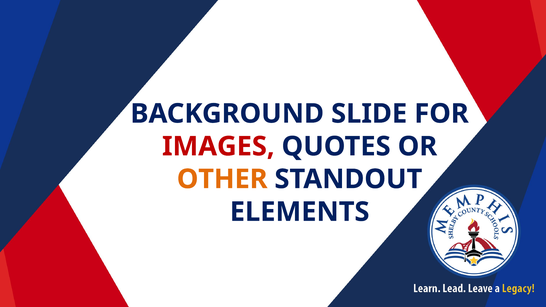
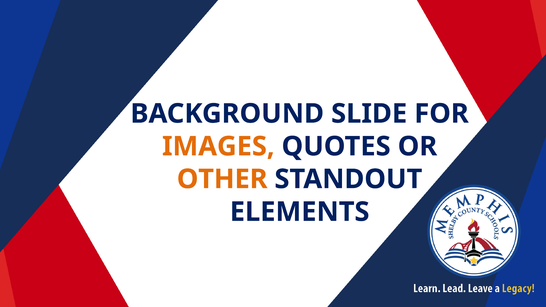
IMAGES colour: red -> orange (218, 146)
